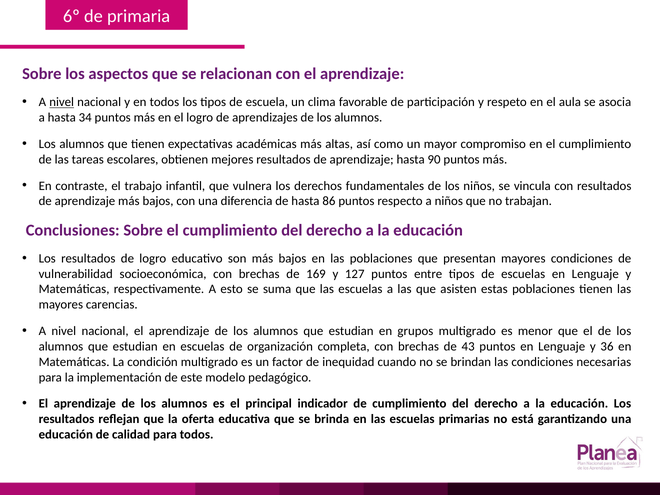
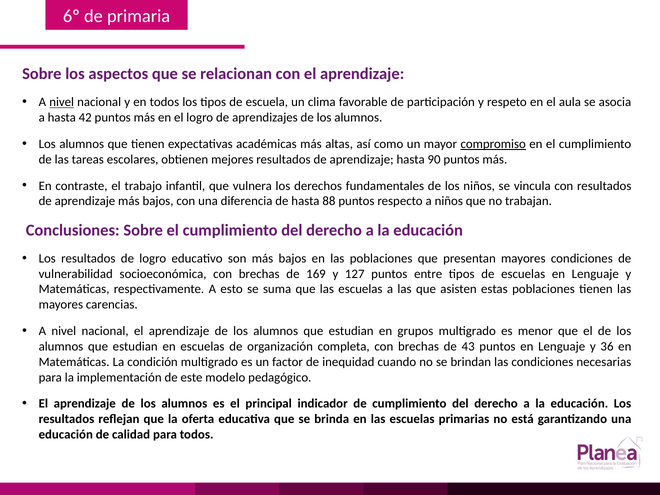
34: 34 -> 42 (85, 118)
compromiso underline: none -> present (493, 144)
86: 86 -> 88 (329, 201)
